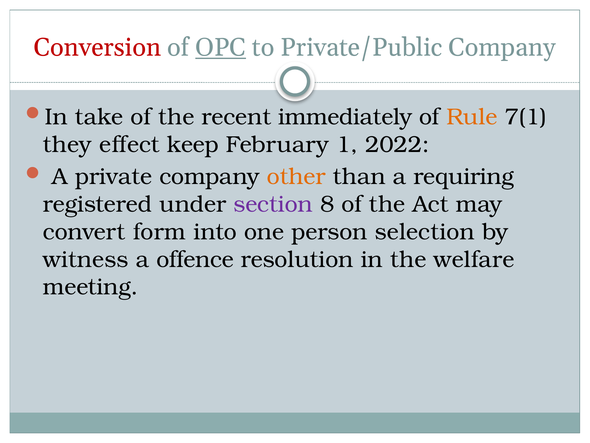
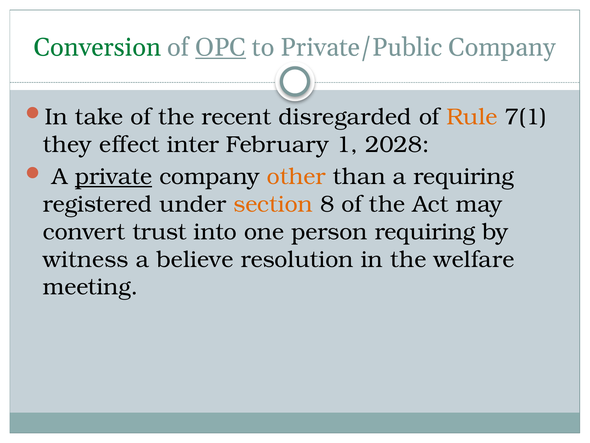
Conversion colour: red -> green (97, 47)
immediately: immediately -> disregarded (345, 117)
keep: keep -> inter (193, 144)
2022: 2022 -> 2028 (397, 144)
private underline: none -> present (113, 177)
section colour: purple -> orange (273, 204)
form: form -> trust (160, 232)
person selection: selection -> requiring (425, 232)
offence: offence -> believe (195, 259)
